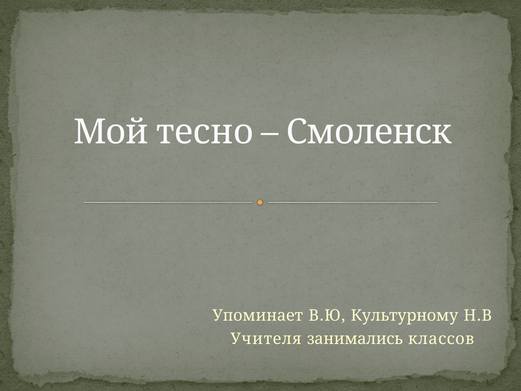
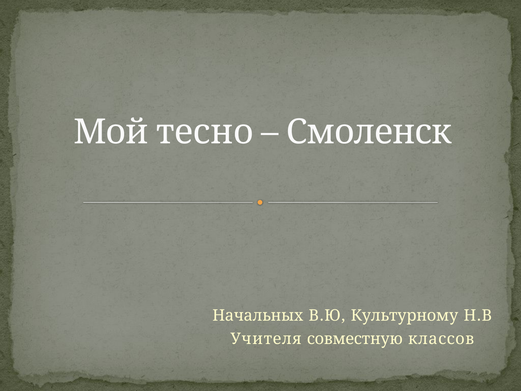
Упоминает: Упоминает -> Начальных (258, 315)
занимались: занимались -> совместную (355, 339)
